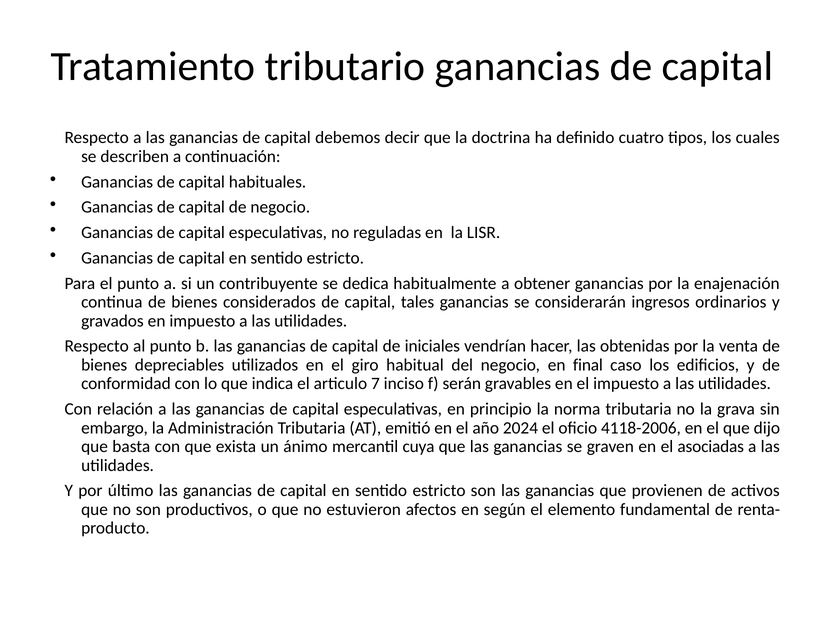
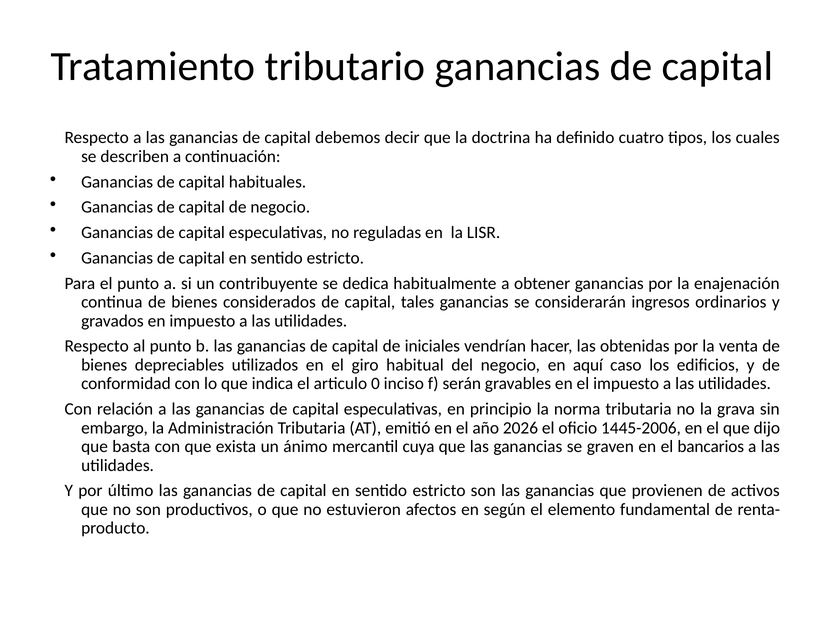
final: final -> aquí (588, 365)
7: 7 -> 0 (375, 384)
2024: 2024 -> 2026 (520, 428)
4118-2006: 4118-2006 -> 1445-2006 (641, 428)
asociadas: asociadas -> bancarios (711, 447)
